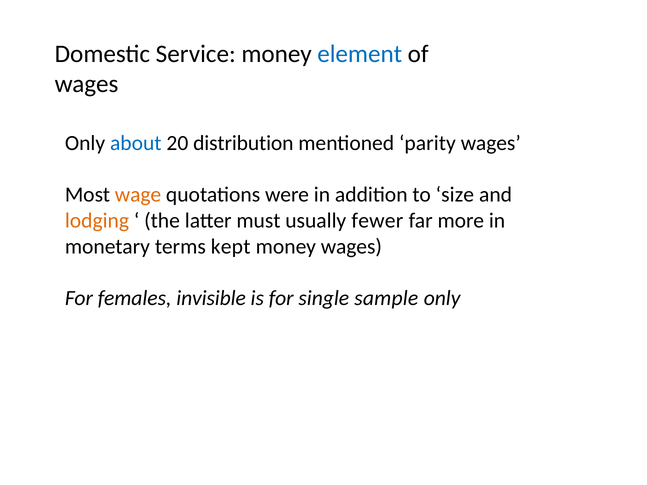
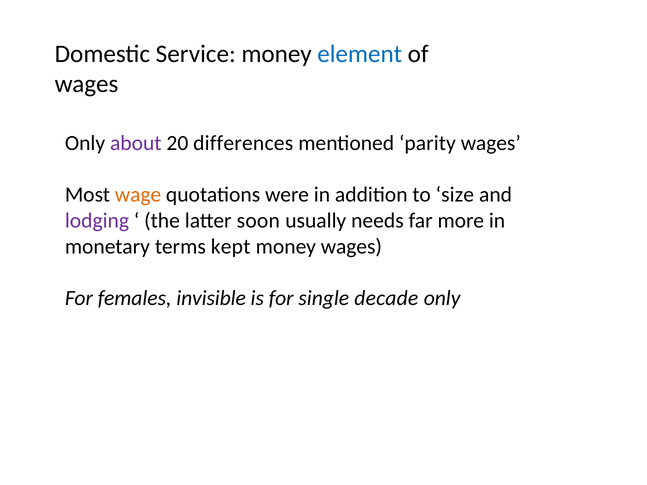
about colour: blue -> purple (136, 143)
distribution: distribution -> differences (243, 143)
lodging colour: orange -> purple (97, 221)
must: must -> soon (258, 221)
fewer: fewer -> needs (377, 221)
sample: sample -> decade (386, 298)
